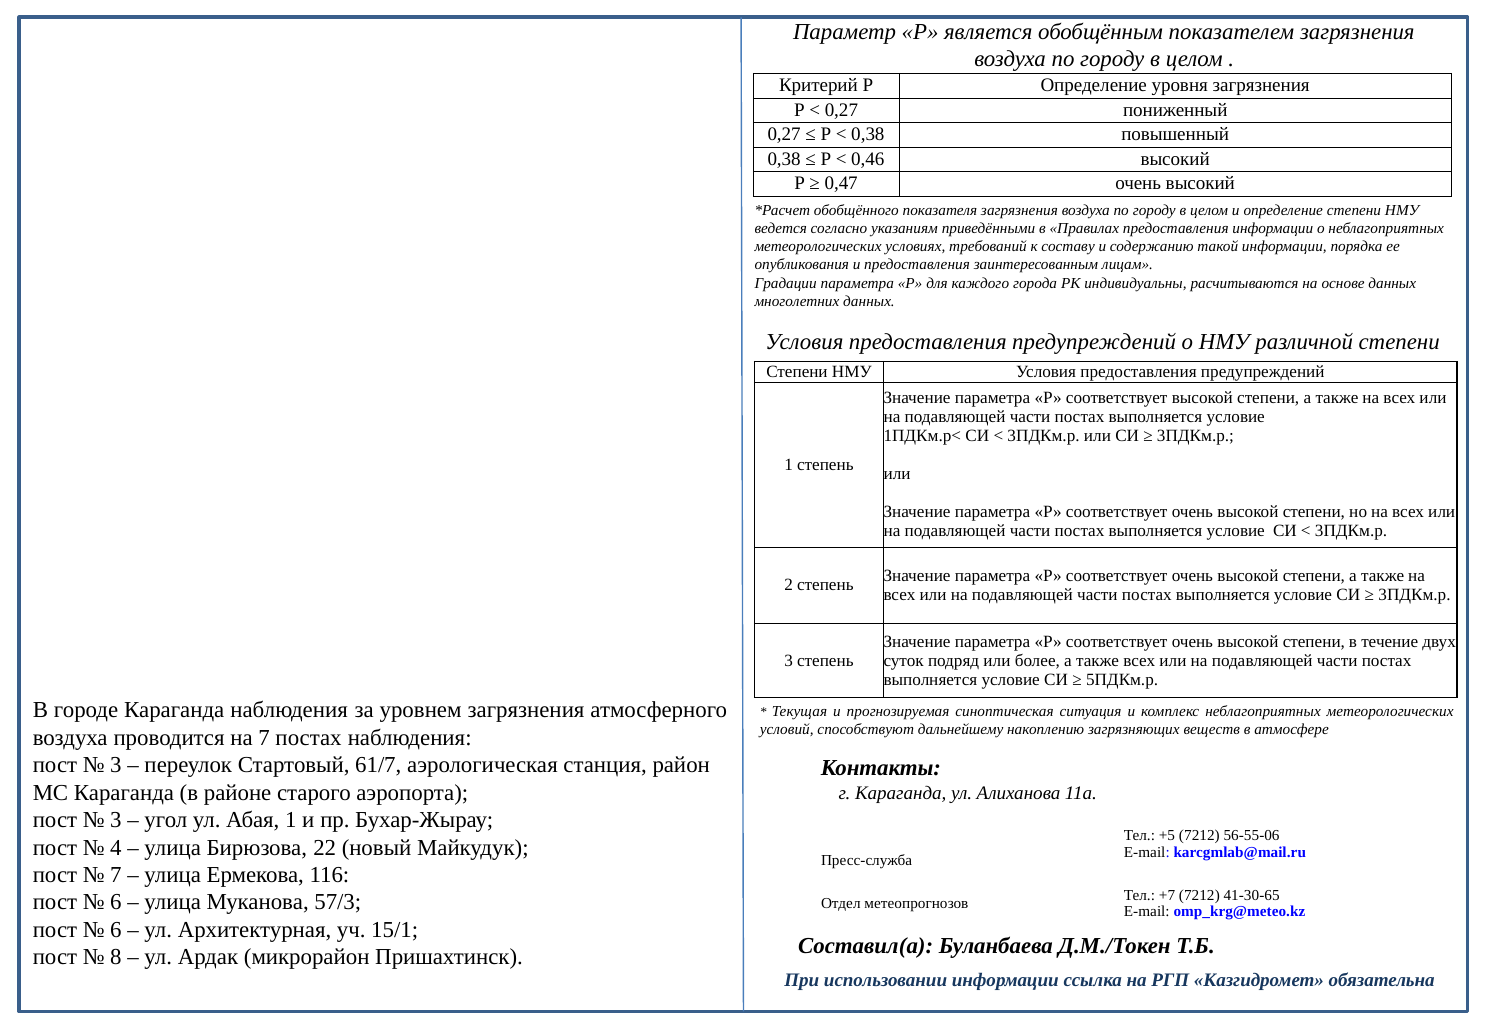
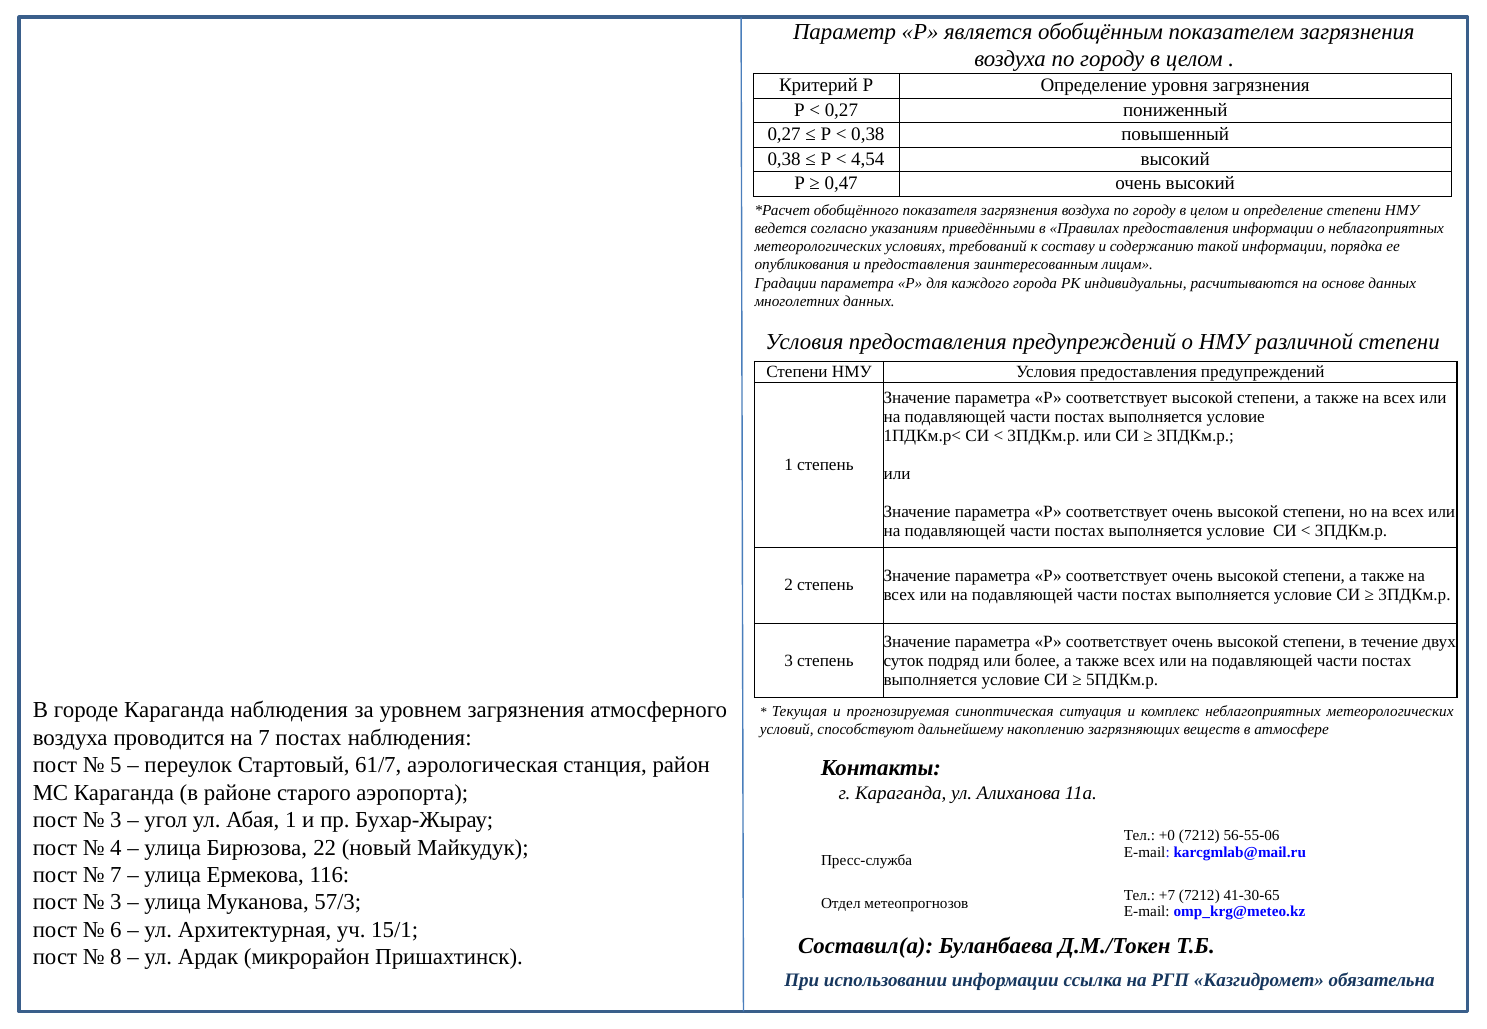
0,46: 0,46 -> 4,54 (868, 159)
3: 3 -> 5 (116, 766)
+5: +5 -> +0 (1167, 836)
6: 6 -> 3 (116, 903)
